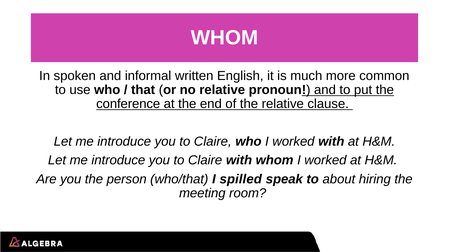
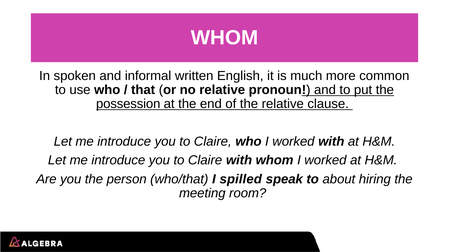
conference: conference -> possession (128, 104)
